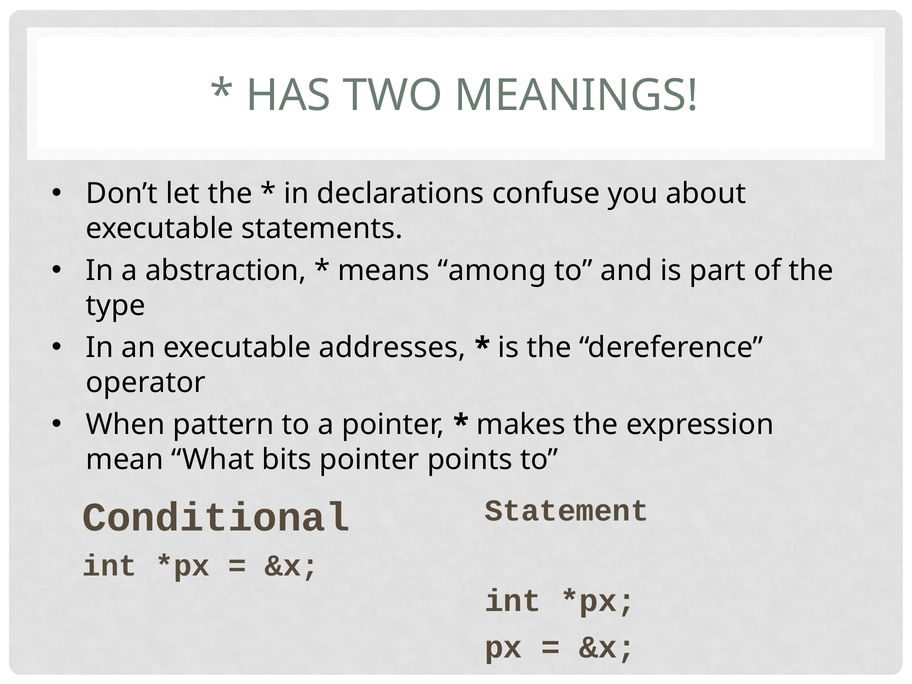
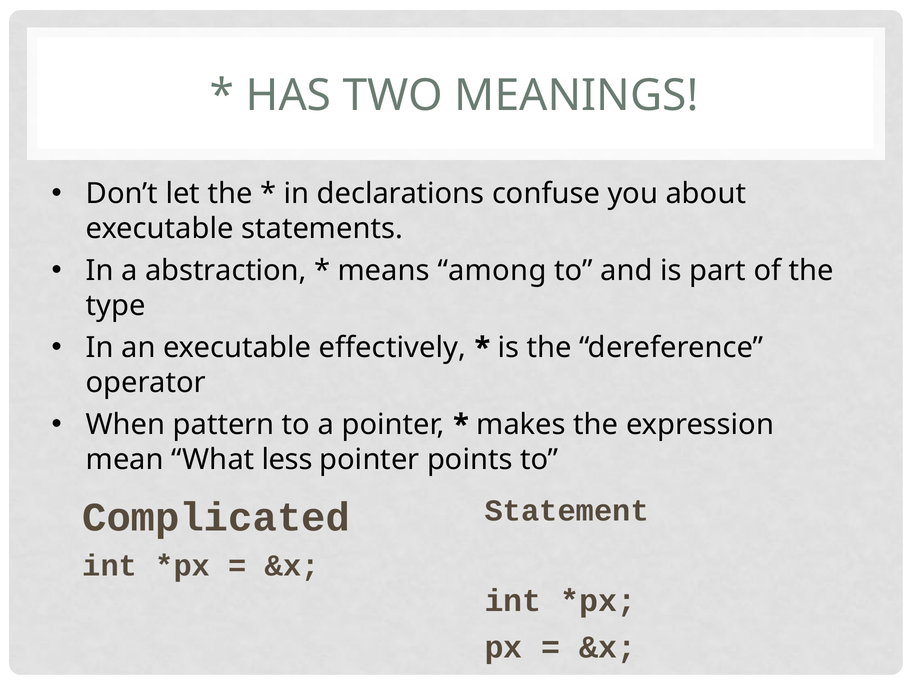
addresses: addresses -> effectively (392, 348)
bits: bits -> less (287, 460)
Conditional: Conditional -> Complicated (216, 518)
